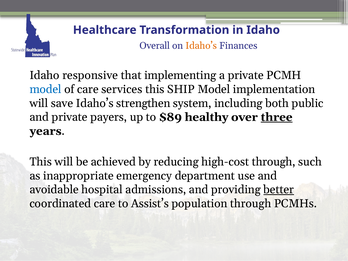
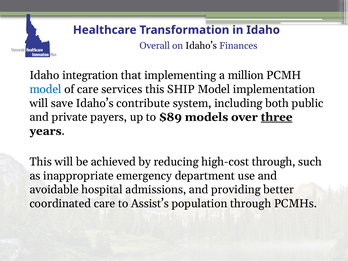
Idaho’s colour: orange -> black (201, 46)
responsive: responsive -> integration (90, 75)
a private: private -> million (246, 75)
strengthen: strengthen -> contribute (143, 103)
healthy: healthy -> models (207, 117)
better underline: present -> none (279, 190)
